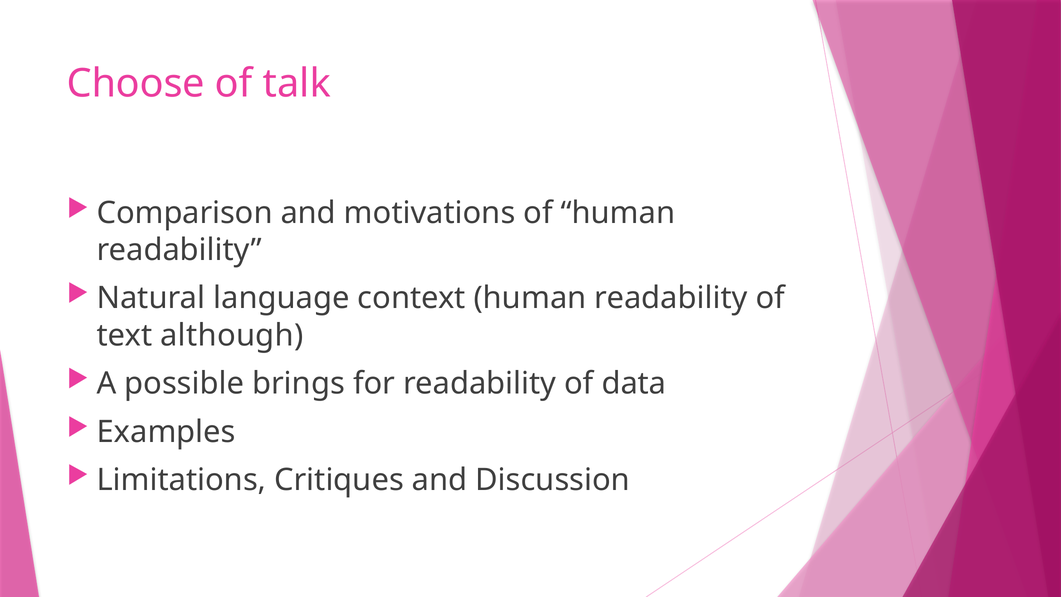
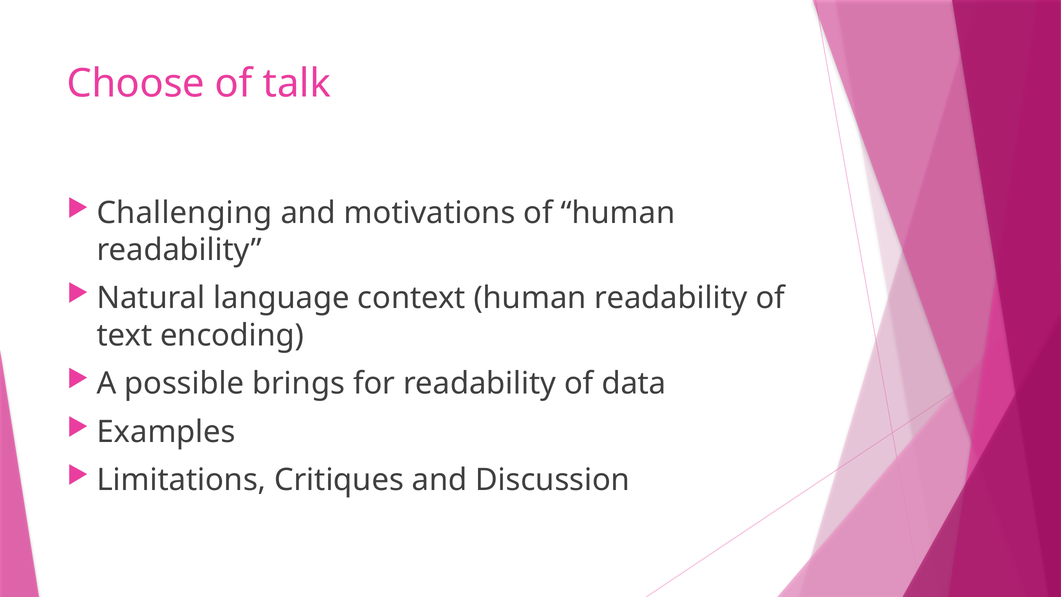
Comparison: Comparison -> Challenging (185, 213)
although: although -> encoding (232, 335)
